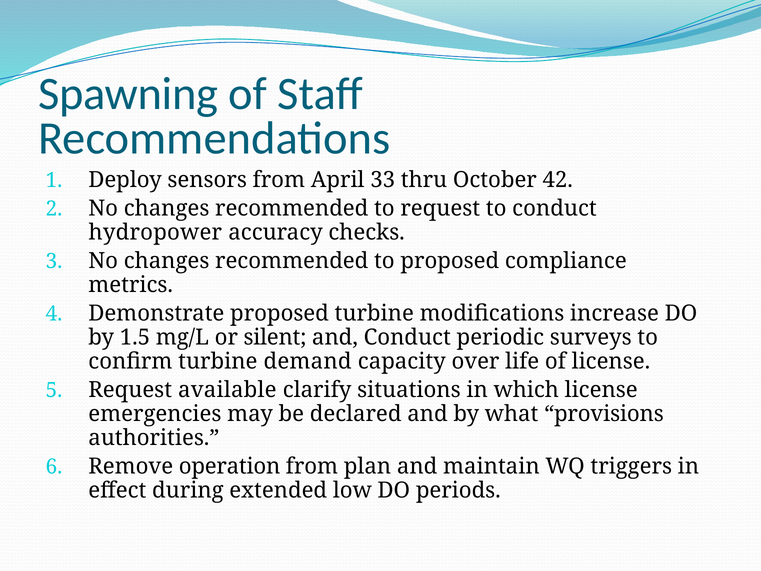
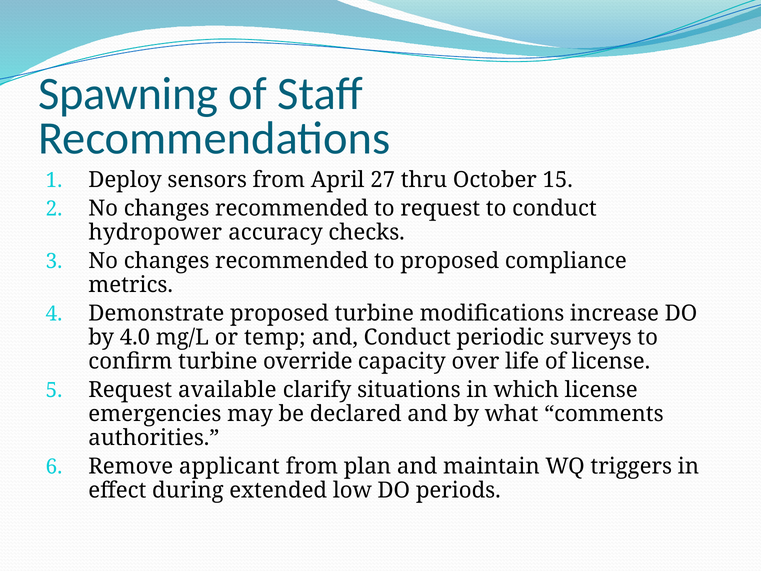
33: 33 -> 27 (383, 180)
42: 42 -> 15 (558, 180)
1.5: 1.5 -> 4.0 (135, 337)
silent: silent -> temp (275, 337)
demand: demand -> override (308, 361)
provisions: provisions -> comments (604, 414)
operation: operation -> applicant (229, 466)
